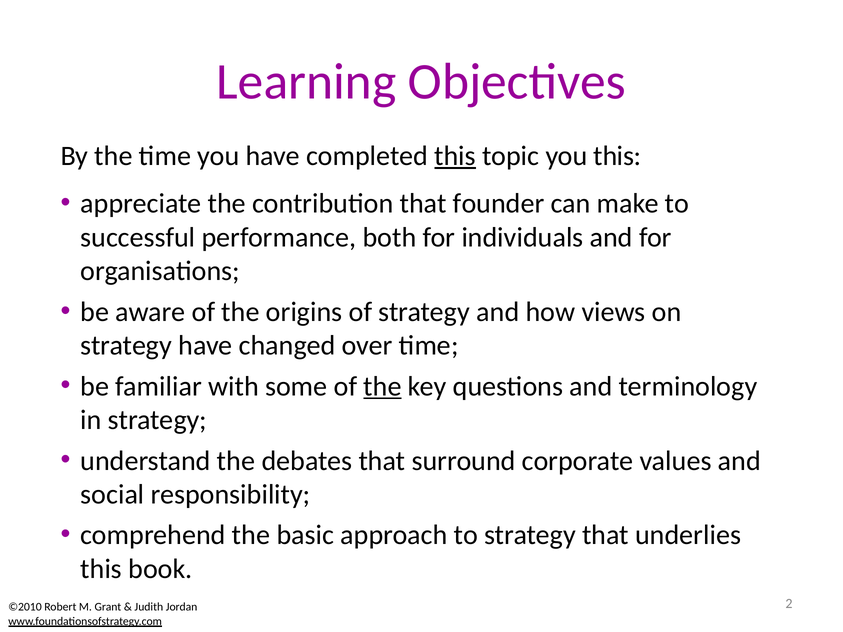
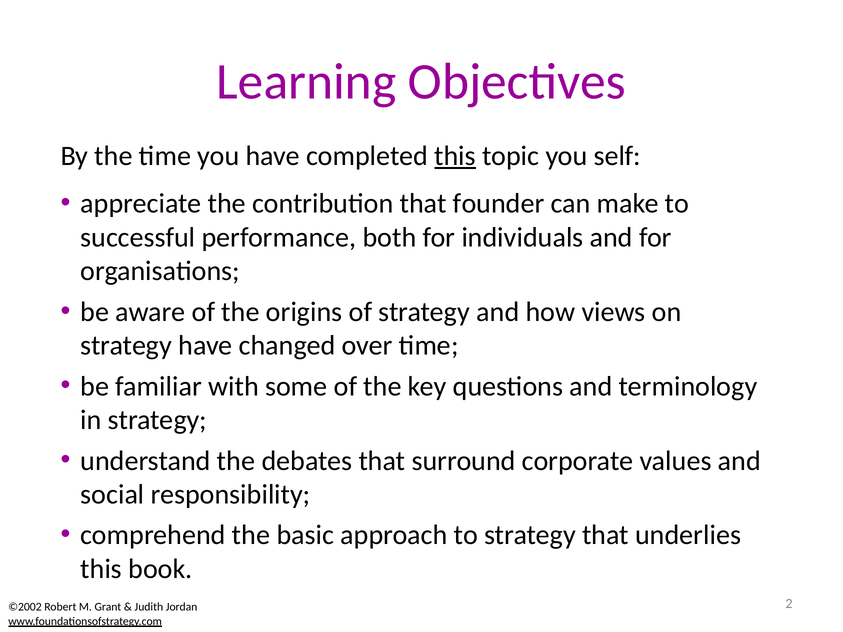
you this: this -> self (617, 156)
the underline: present -> none (383, 386)
©2010: ©2010 -> ©2002 (25, 607)
